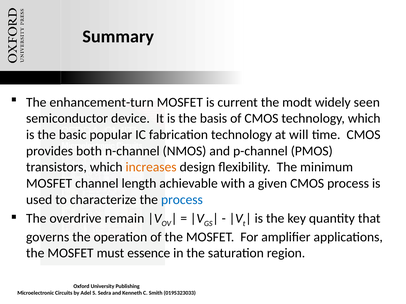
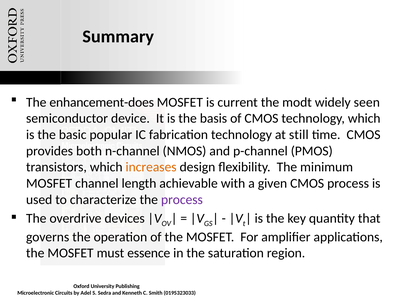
enhancement-turn: enhancement-turn -> enhancement-does (102, 102)
will: will -> still (299, 135)
process colour: blue -> purple (182, 200)
remain: remain -> devices (125, 219)
